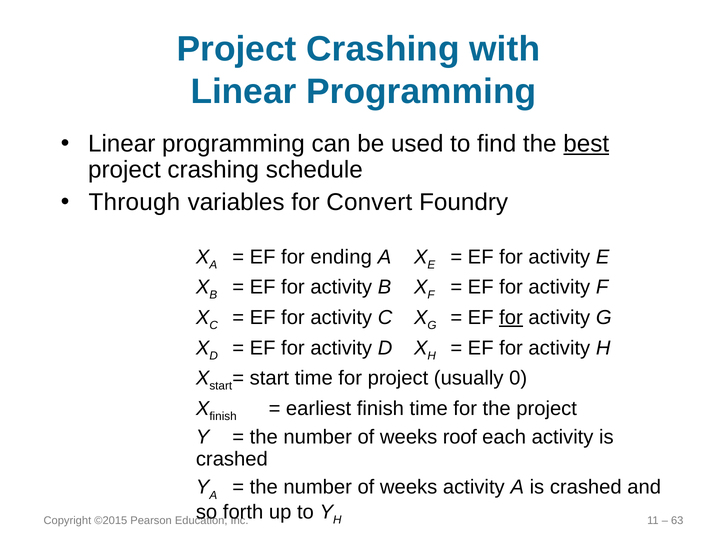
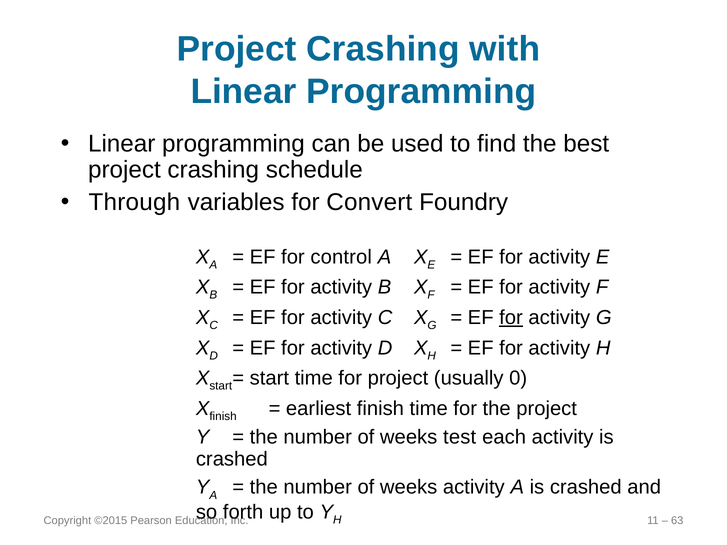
best underline: present -> none (586, 144)
ending: ending -> control (341, 257)
roof: roof -> test (460, 438)
